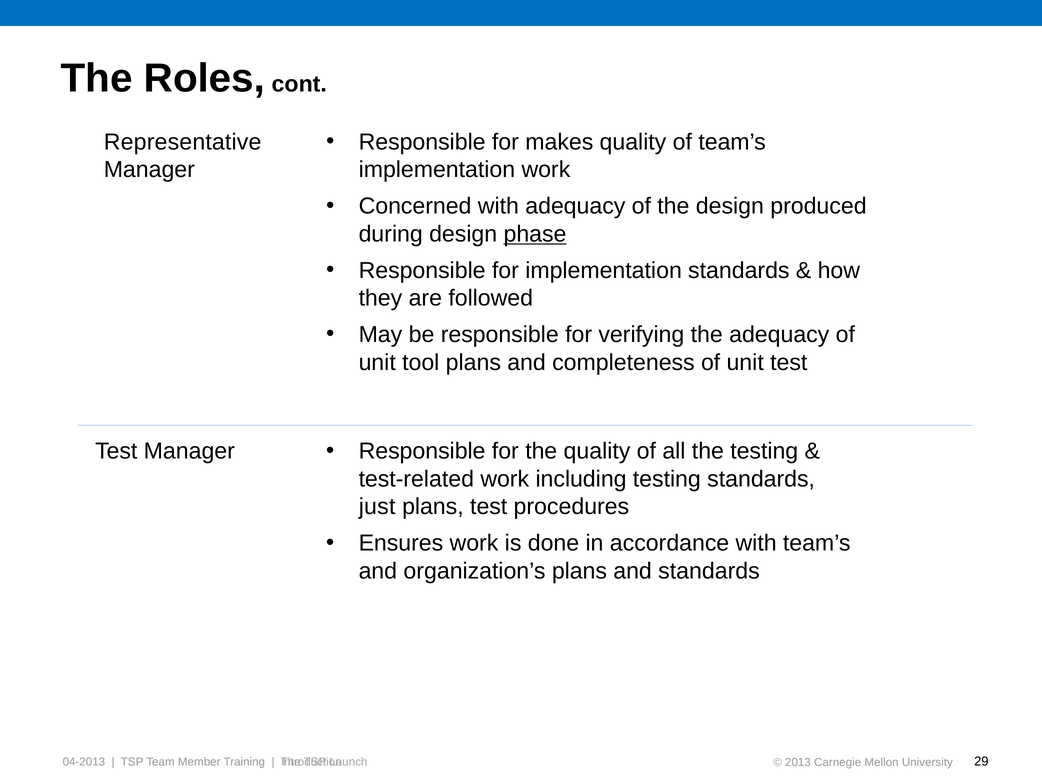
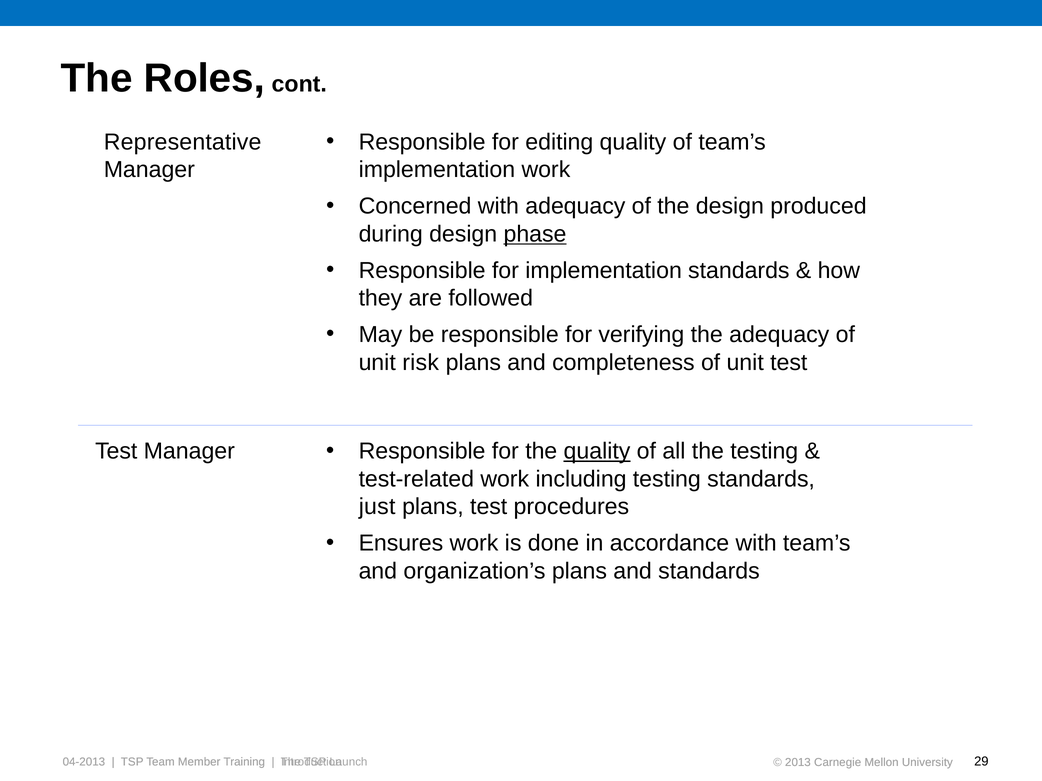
makes: makes -> editing (559, 142)
tool: tool -> risk (421, 363)
quality underline: none -> present (597, 452)
